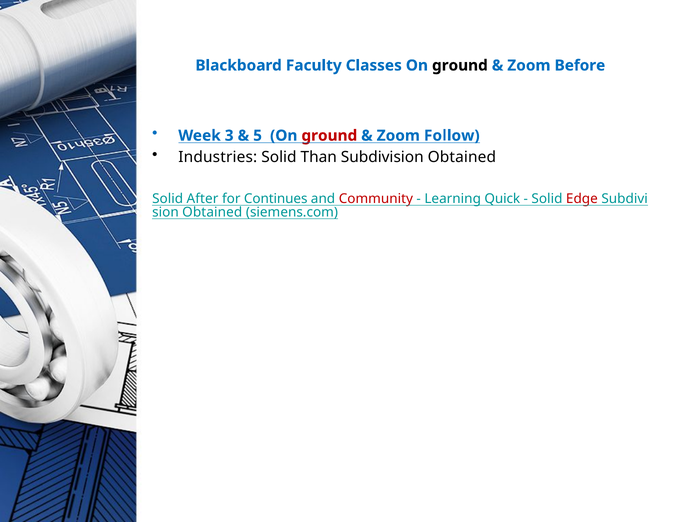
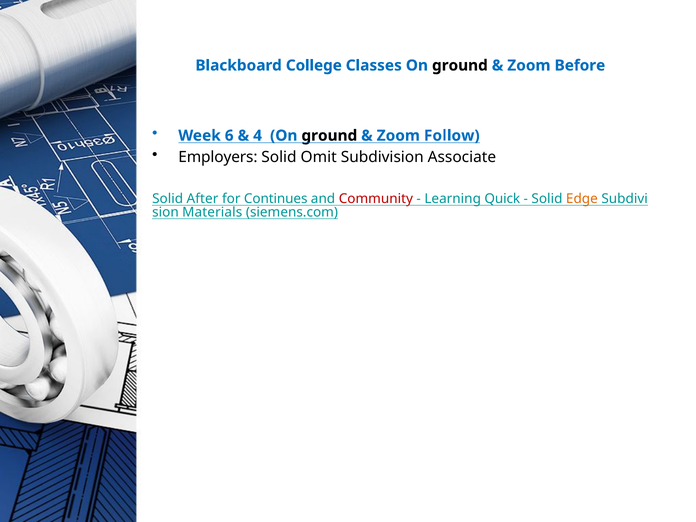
Faculty: Faculty -> College (314, 65)
3: 3 -> 6 (229, 136)
5: 5 -> 4 (258, 136)
ground colour: red -> black (329, 136)
Industries: Industries -> Employers (218, 157)
Than: Than -> Omit (319, 157)
Subdivision Obtained: Obtained -> Associate (462, 157)
Edge colour: red -> orange (582, 199)
Obtained: Obtained -> Materials (212, 212)
